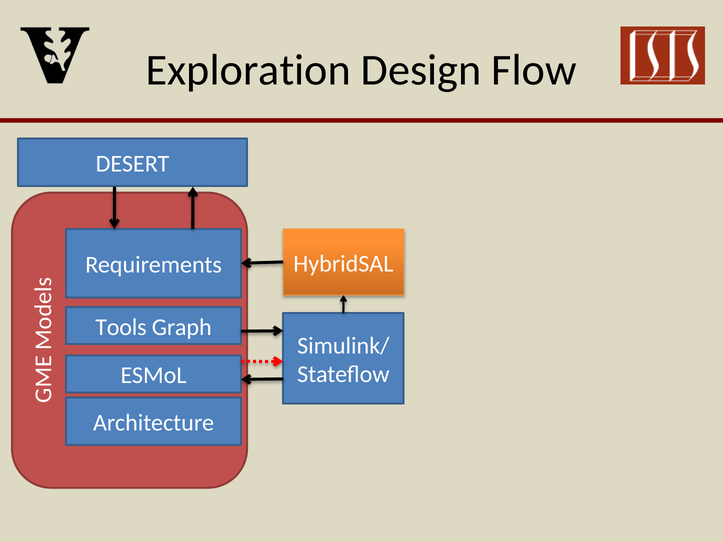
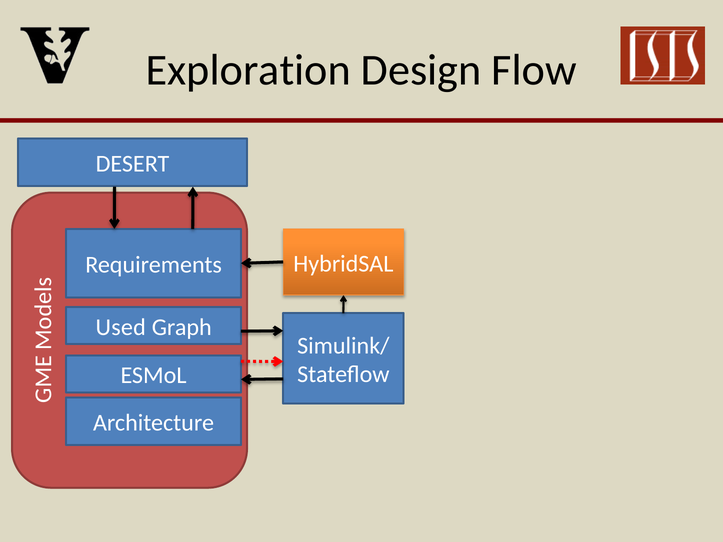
Tools: Tools -> Used (121, 327)
